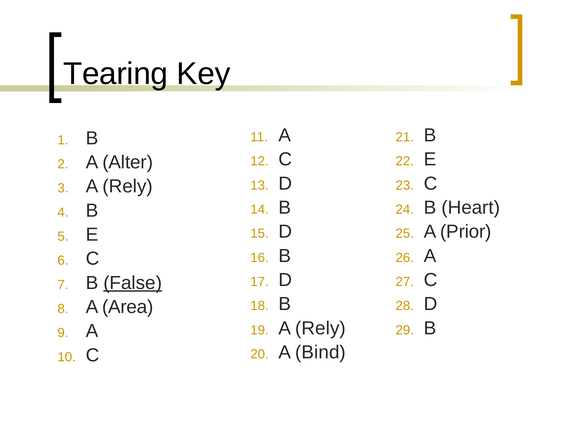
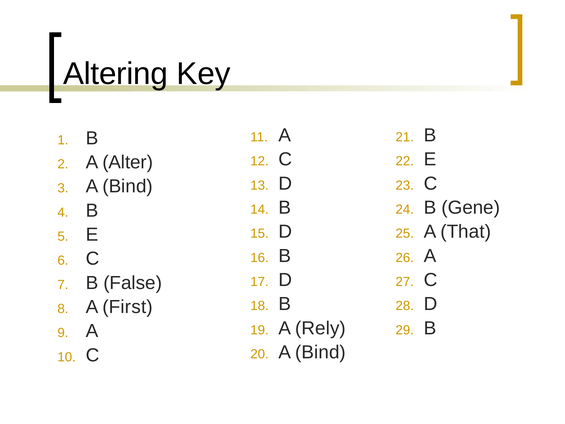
Tearing: Tearing -> Altering (116, 74)
Rely: Rely -> Bind (128, 186)
Heart: Heart -> Gene (471, 208)
Prior: Prior -> That (466, 232)
False underline: present -> none (133, 283)
Area: Area -> First (128, 307)
